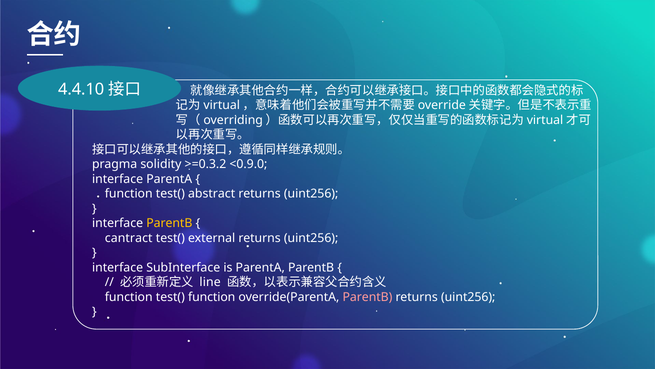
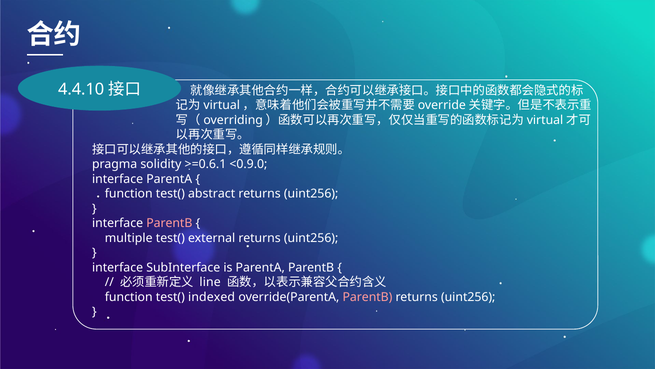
>=0.3.2: >=0.3.2 -> >=0.6.1 (205, 164)
ParentB colour: yellow -> pink (169, 223)
cantract: cantract -> multiple (129, 238)
test( function: function -> indexed (212, 297)
